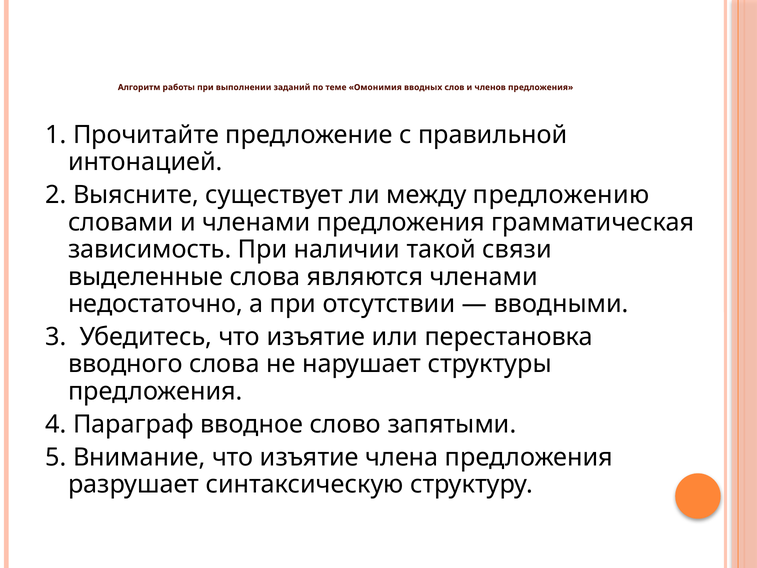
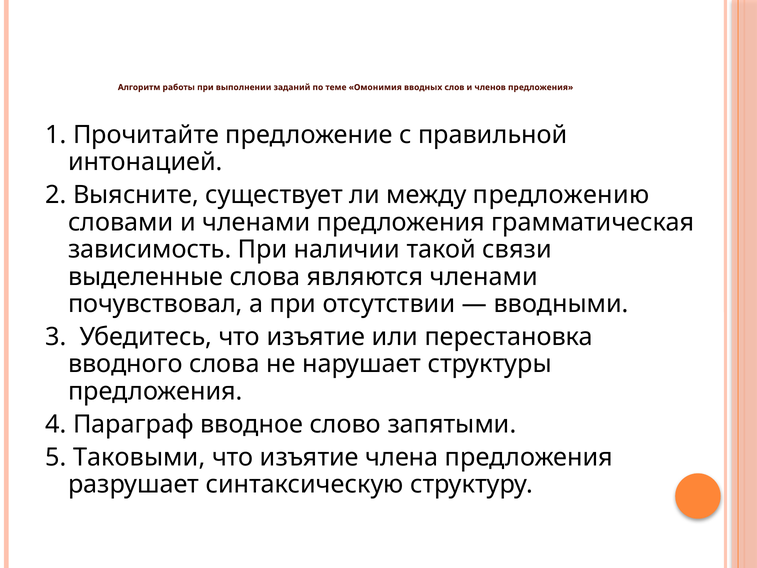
недостаточно: недостаточно -> почувствовал (155, 304)
Внимание: Внимание -> Таковыми (139, 457)
